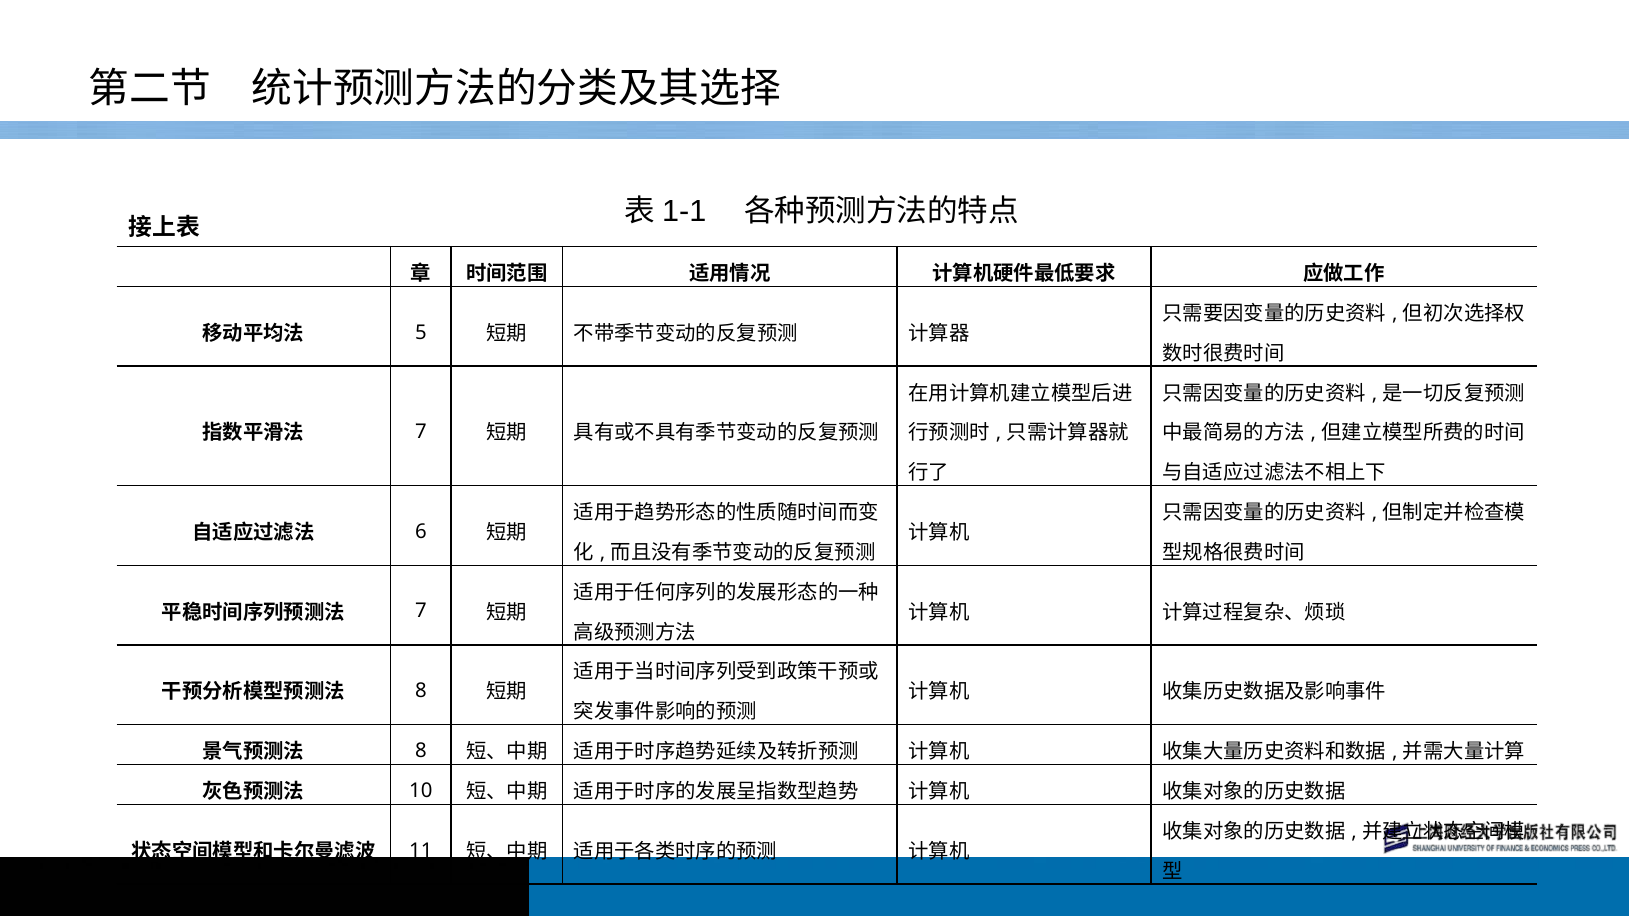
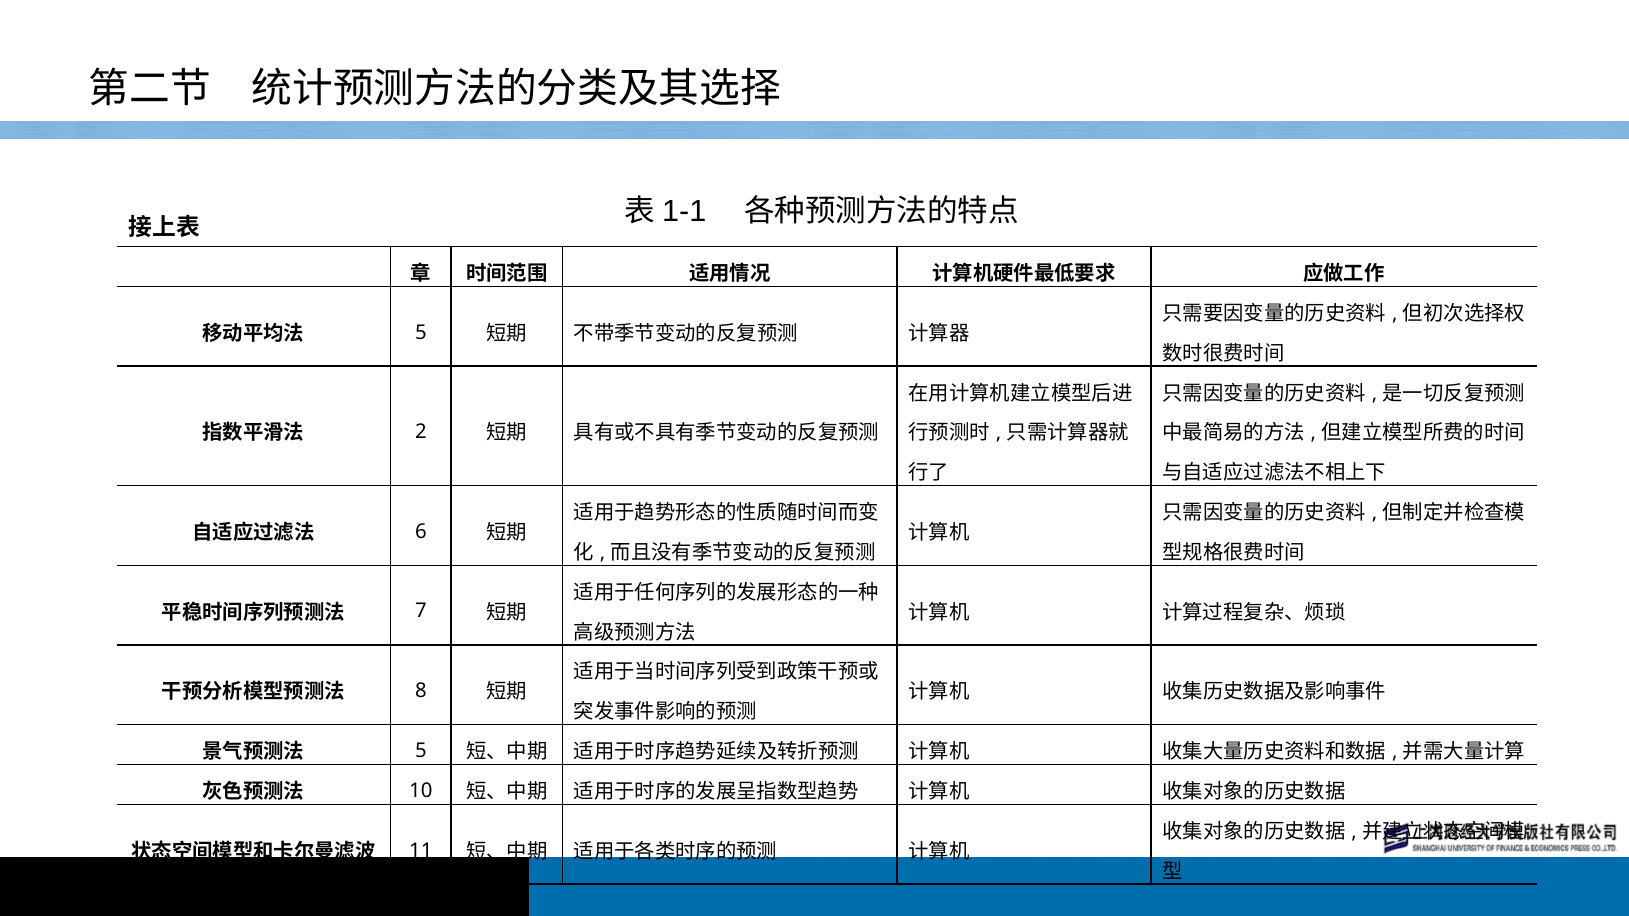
7: 7 -> 2 (421, 432)
8: 8 -> 5 (421, 751)
